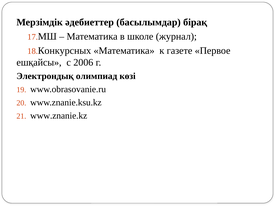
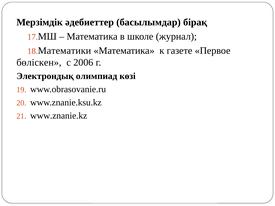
Конкурсных: Конкурсных -> Математики (64, 51)
ешқайсы: ешқайсы -> бөліскен (39, 63)
